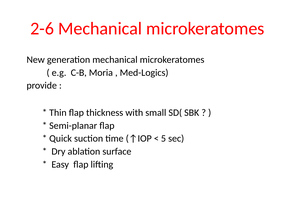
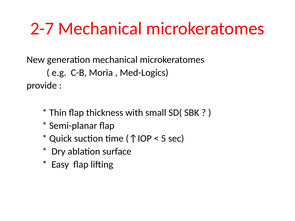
2-6: 2-6 -> 2-7 (42, 29)
